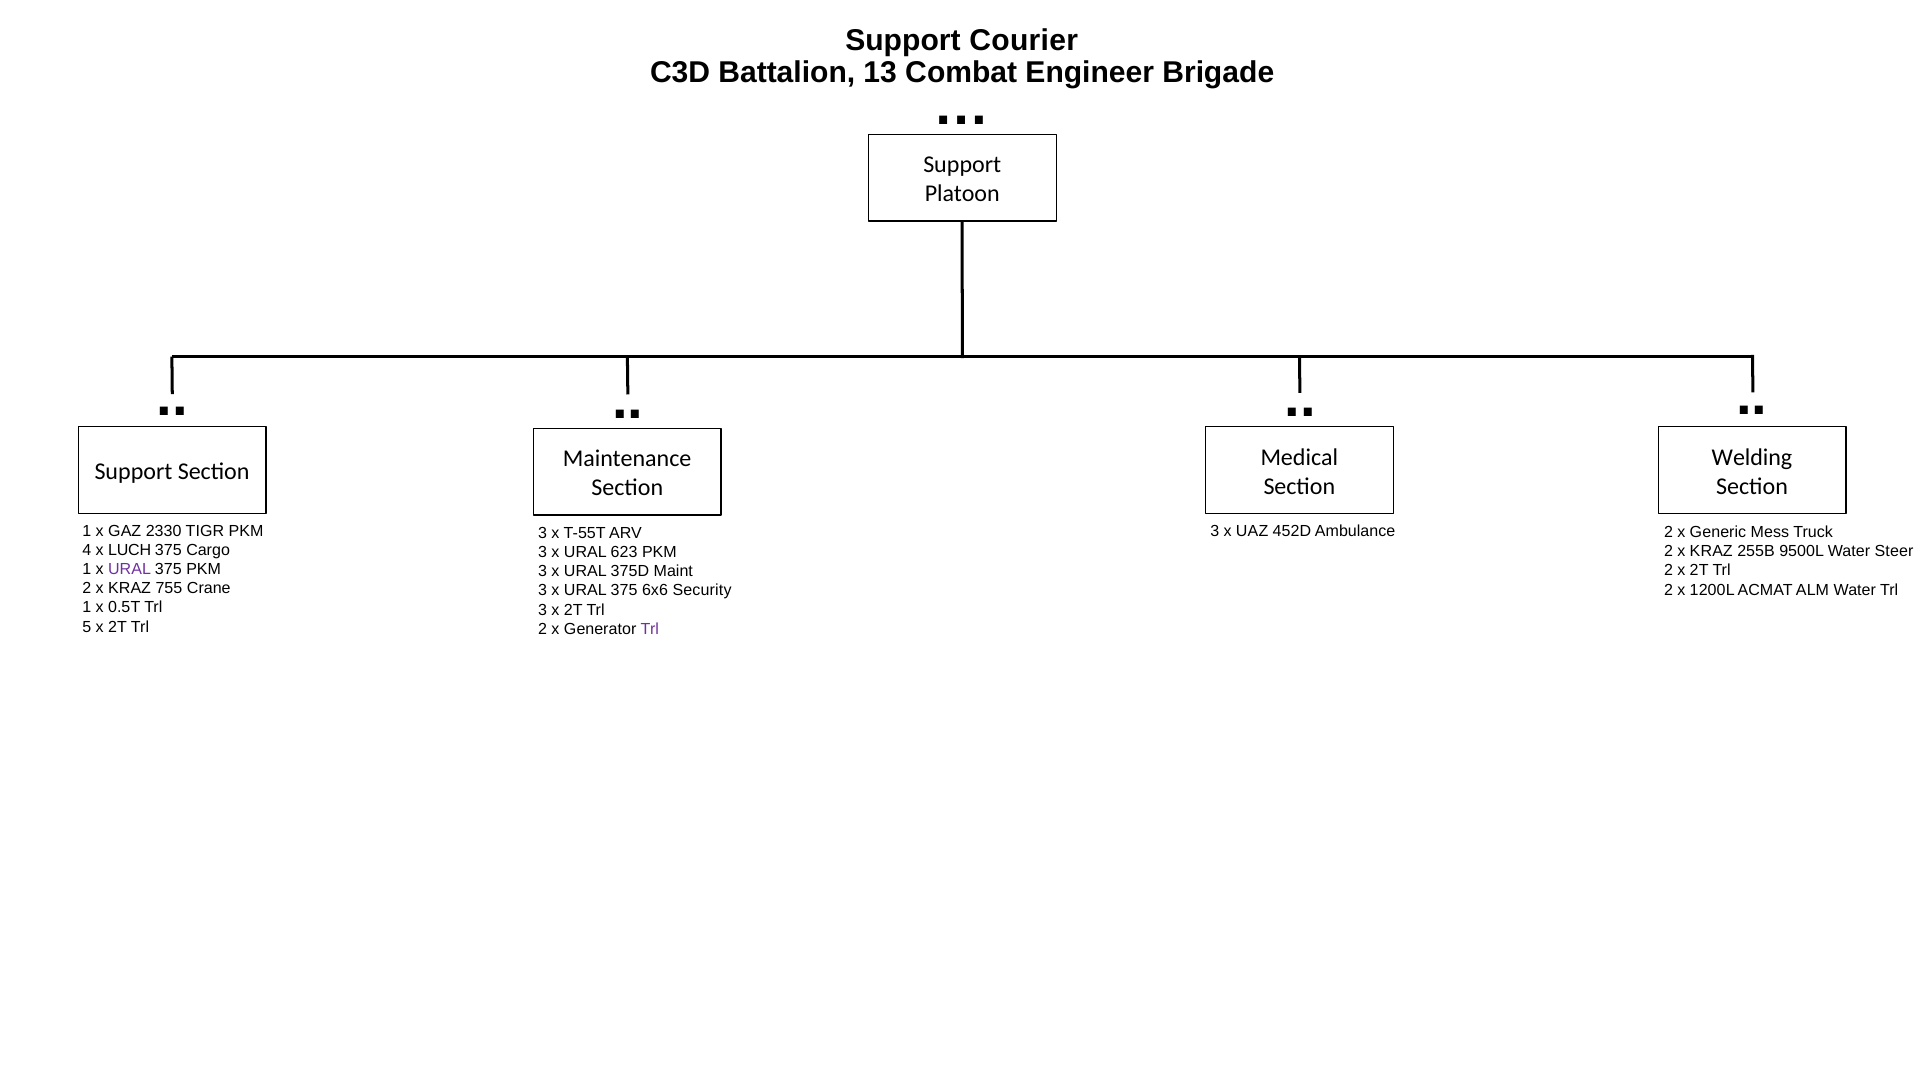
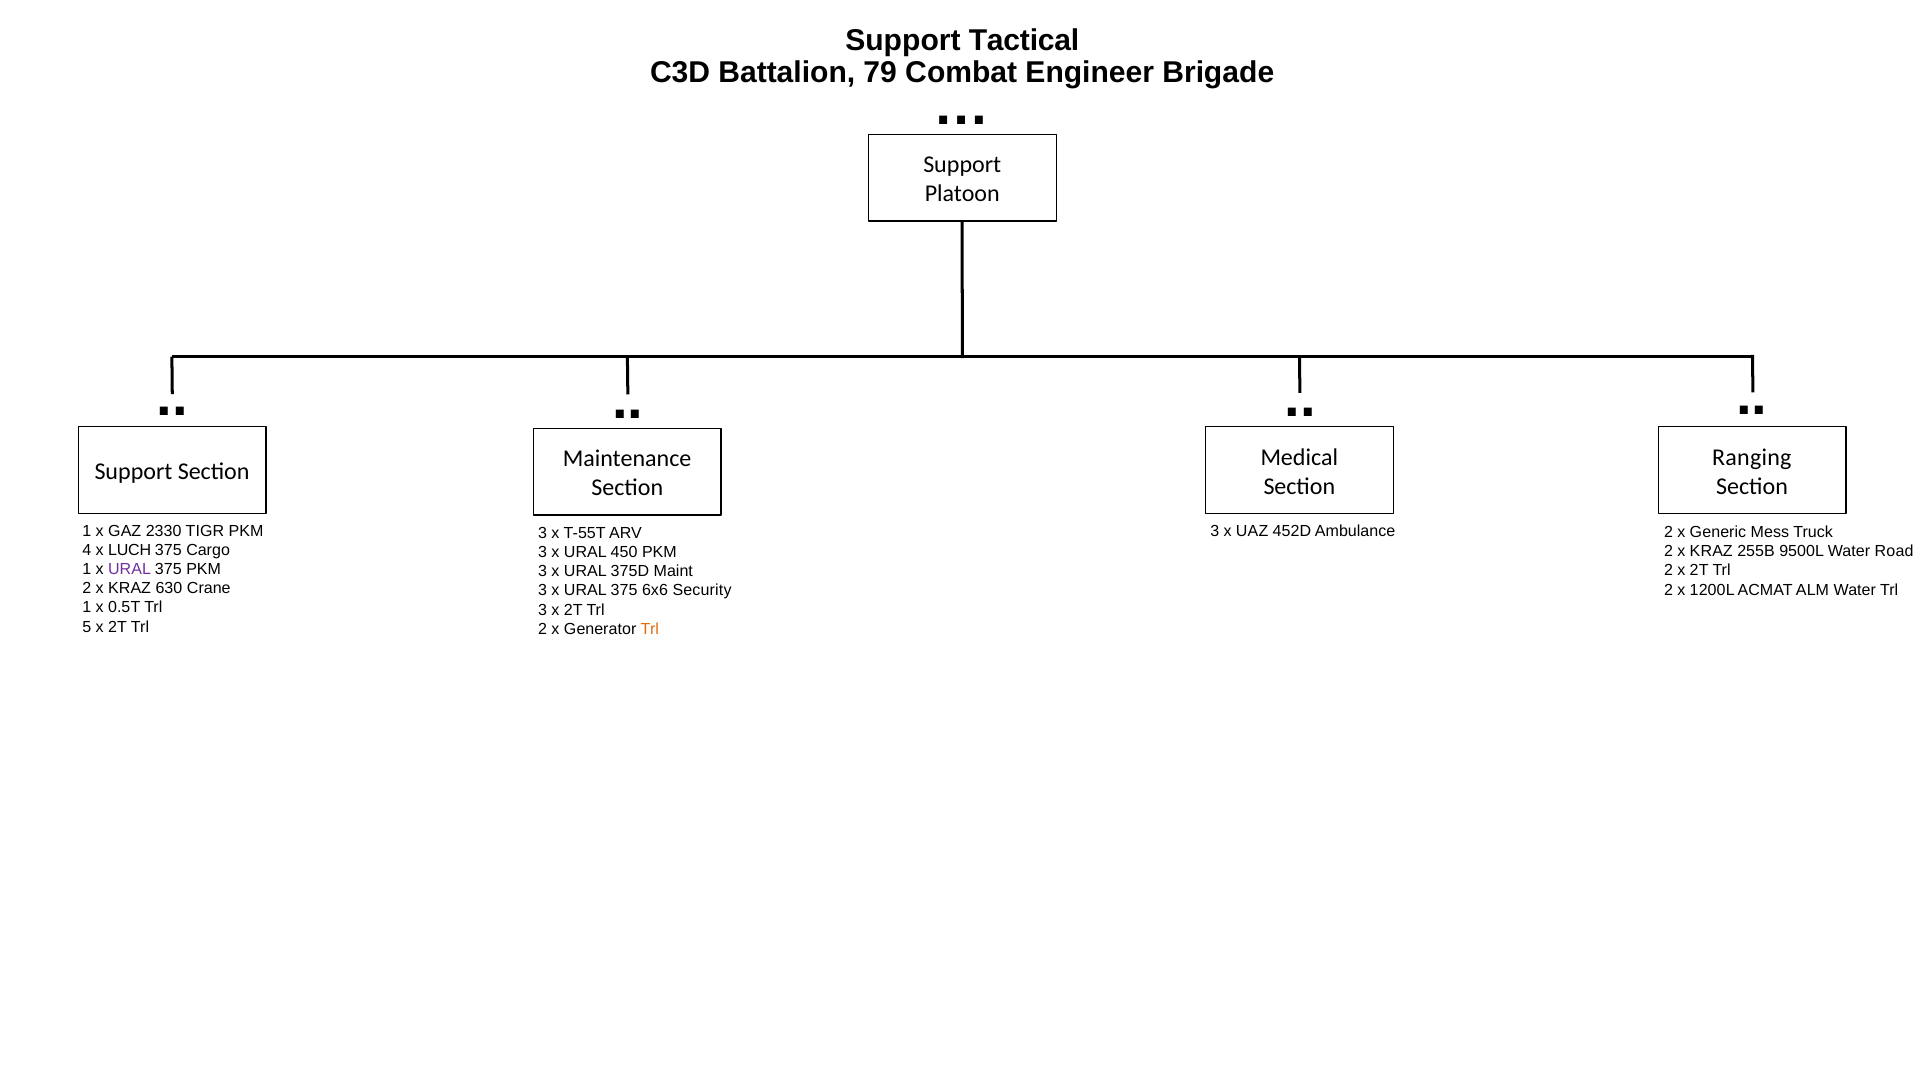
Courier: Courier -> Tactical (1024, 40)
13: 13 -> 79 (880, 73)
Welding: Welding -> Ranging (1752, 457)
Steer: Steer -> Road (1894, 551)
623: 623 -> 450 (624, 552)
755: 755 -> 630 (169, 588)
Trl colour: purple -> orange (650, 629)
